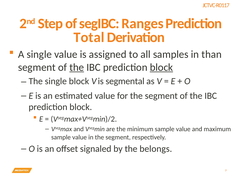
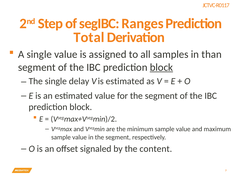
the underline: present -> none (77, 67)
single block: block -> delay (79, 81)
is segmental: segmental -> estimated (125, 81)
belongs: belongs -> content (156, 149)
